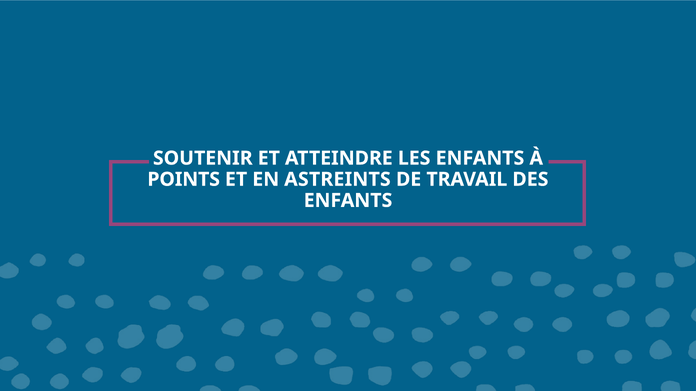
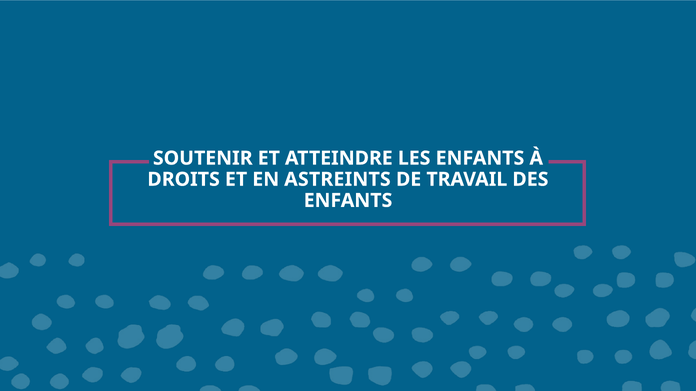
POINTS: POINTS -> DROITS (184, 180)
